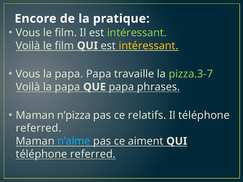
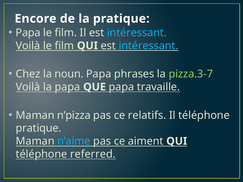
Vous: Vous -> Papa (28, 33)
intéressant colour: light green -> light blue (137, 33)
intéressant colour: yellow -> light blue (148, 46)
Vous: Vous -> Chez (28, 74)
papa: papa -> noun (69, 74)
travaille: travaille -> phrases (134, 74)
phrases: phrases -> travaille (158, 87)
referred: referred -> pratique (39, 128)
